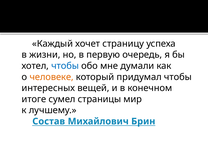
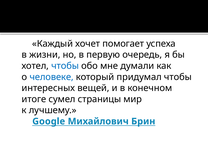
страницу: страницу -> помогает (123, 44)
человеке colour: orange -> blue (52, 77)
Состав: Состав -> Google (49, 121)
